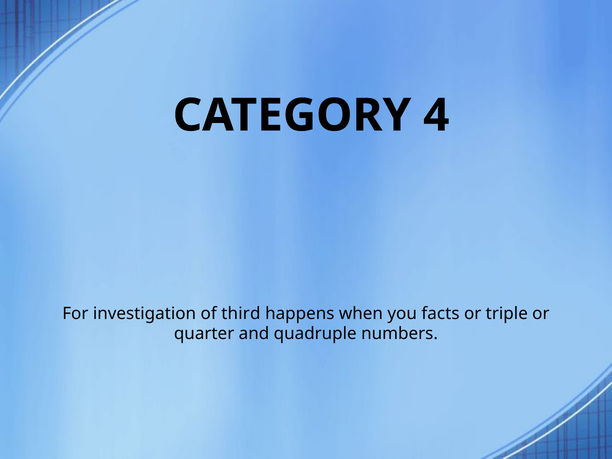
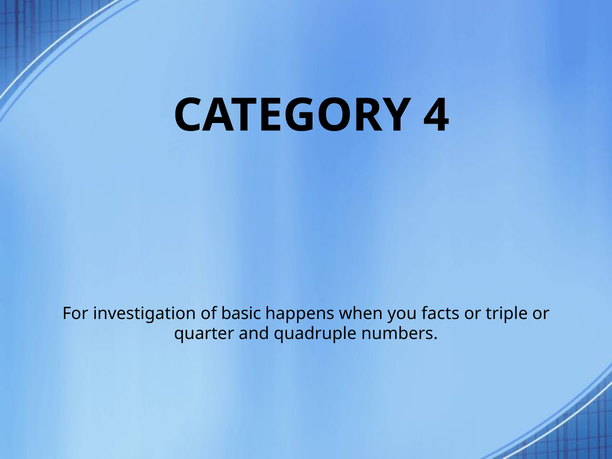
third: third -> basic (241, 313)
